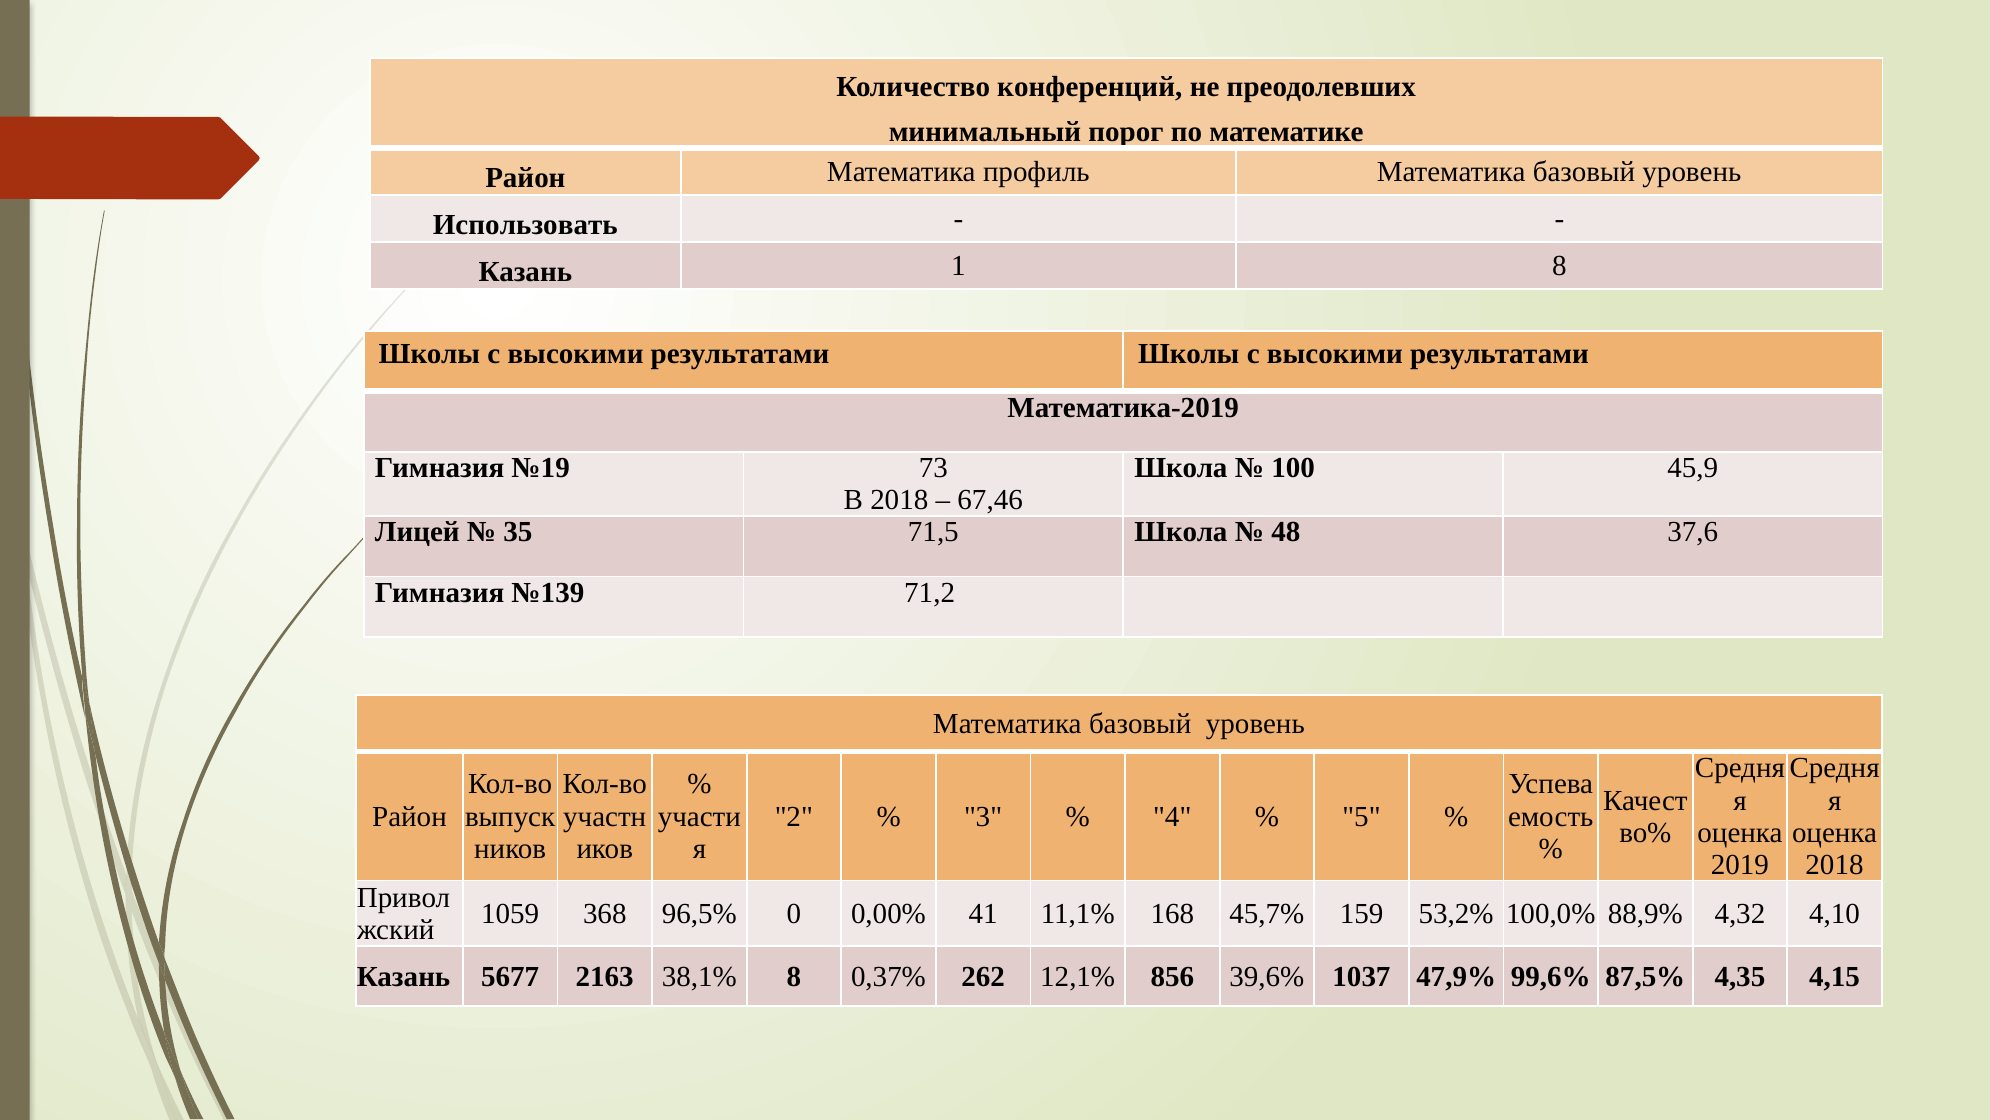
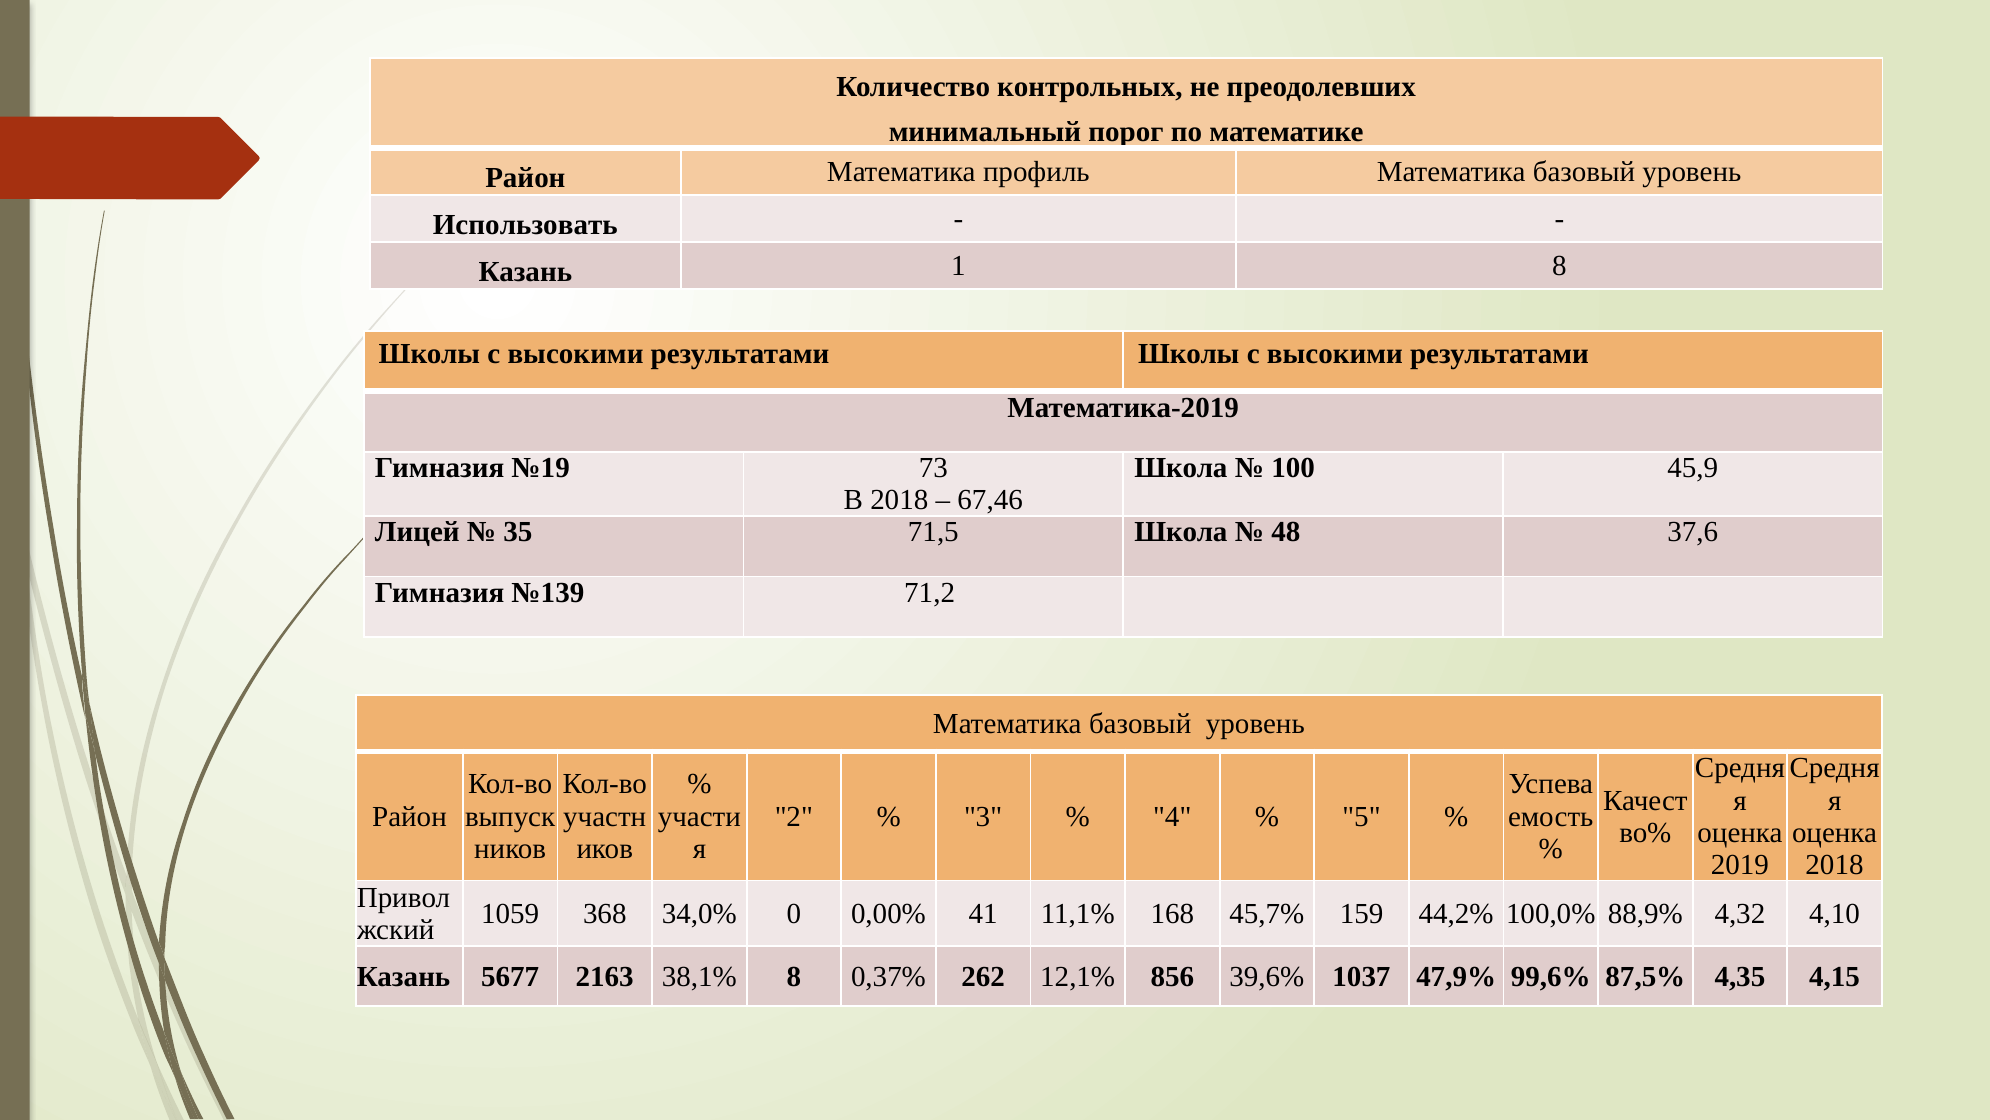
конференций: конференций -> контрольных (1090, 87)
96,5%: 96,5% -> 34,0% (699, 913)
53,2%: 53,2% -> 44,2% (1456, 913)
